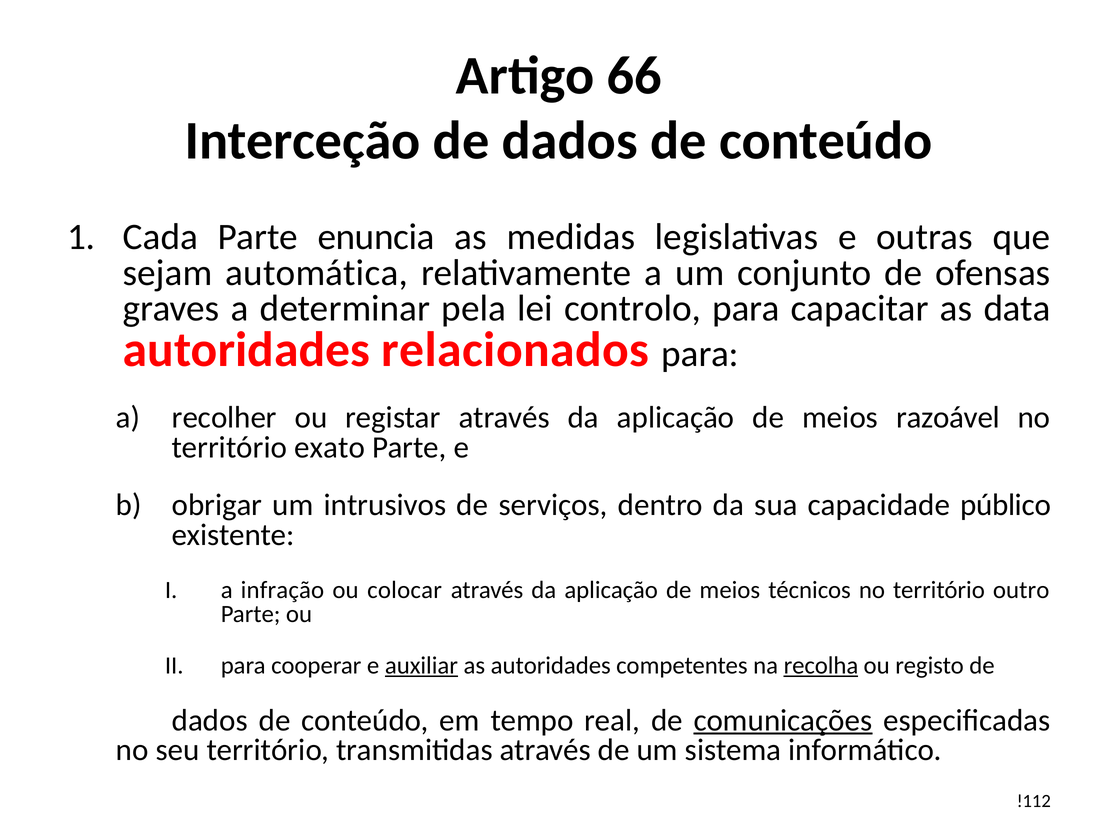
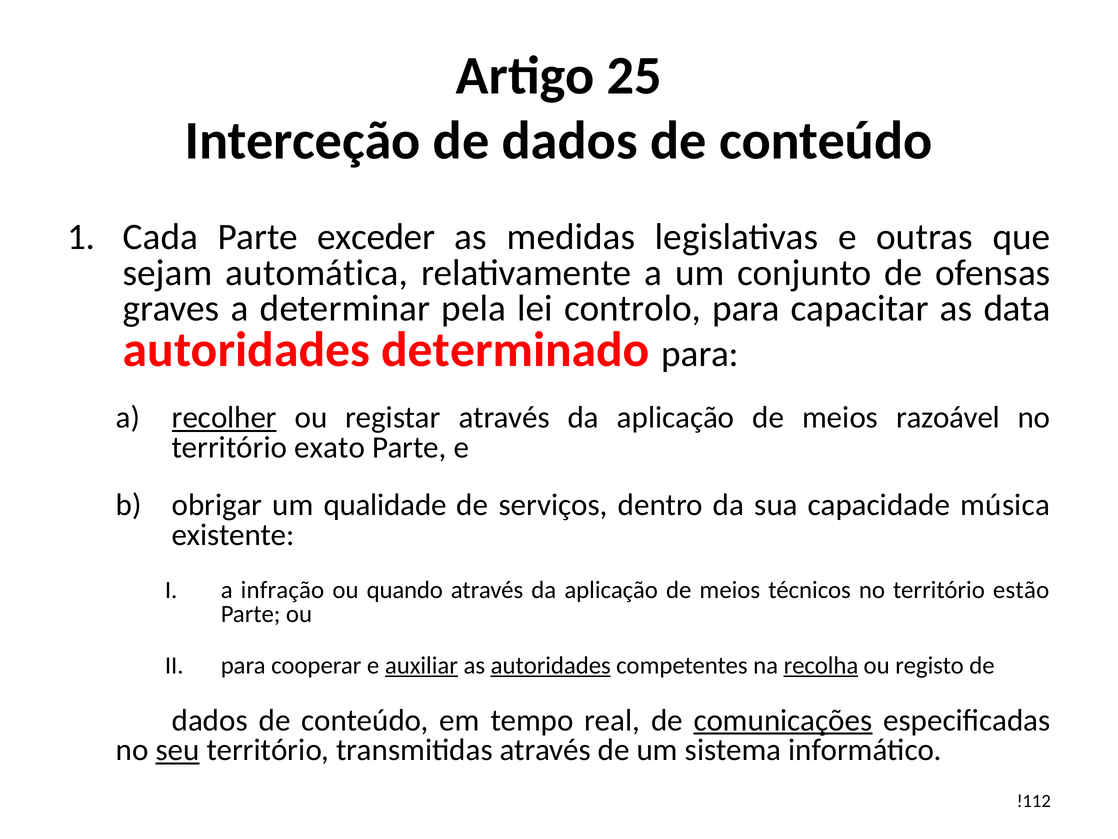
66: 66 -> 25 (634, 76)
enuncia: enuncia -> exceder (376, 237)
relacionados: relacionados -> determinado (515, 350)
recolher underline: none -> present (224, 417)
intrusivos: intrusivos -> qualidade (385, 505)
público: público -> música (1005, 505)
colocar: colocar -> quando (405, 590)
outro: outro -> estão (1021, 590)
autoridades underline: none -> present (551, 665)
seu underline: none -> present (178, 750)
